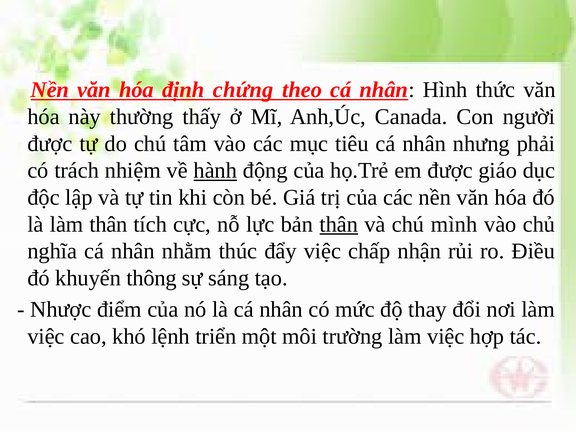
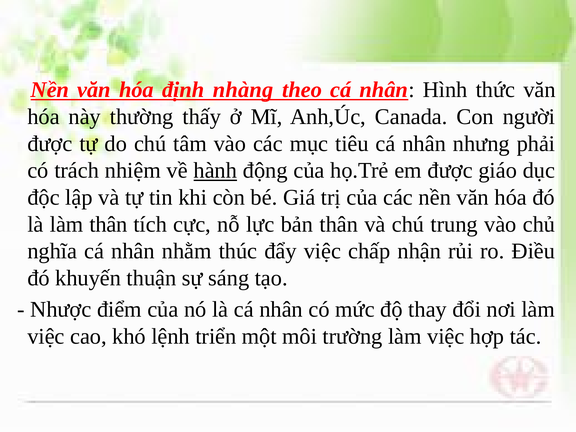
chứng: chứng -> nhàng (243, 90)
thân underline: present -> none (339, 224)
mình: mình -> trung (454, 224)
thông: thông -> thuận (151, 278)
